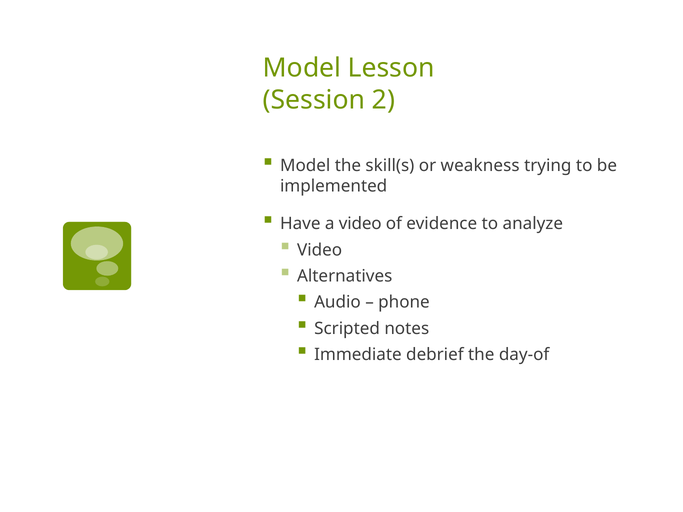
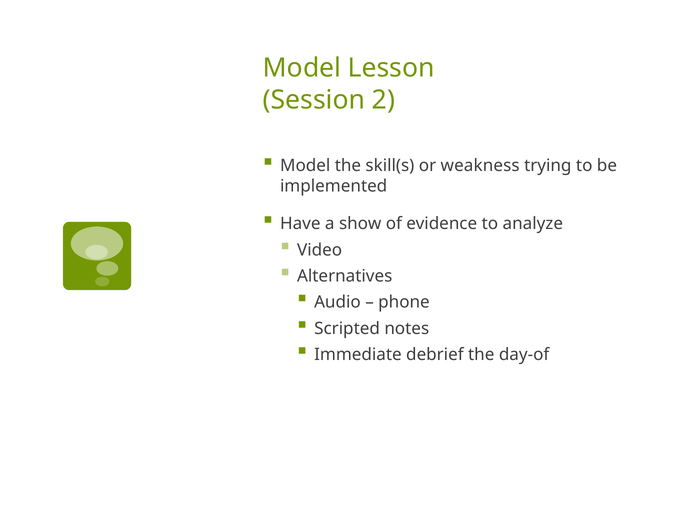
a video: video -> show (360, 224)
